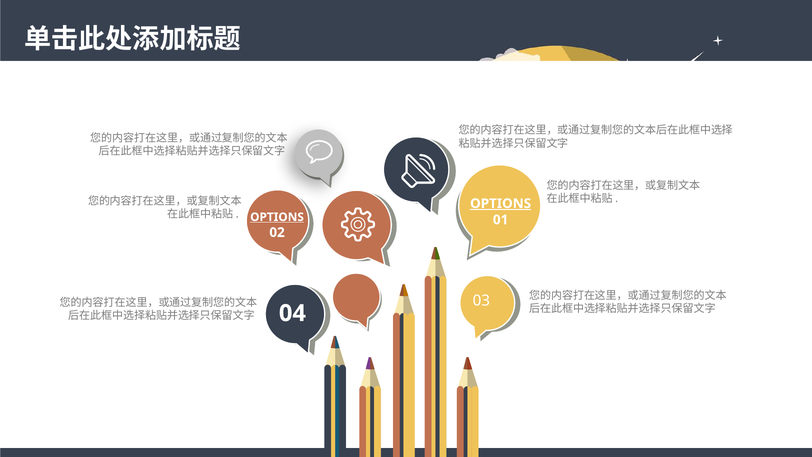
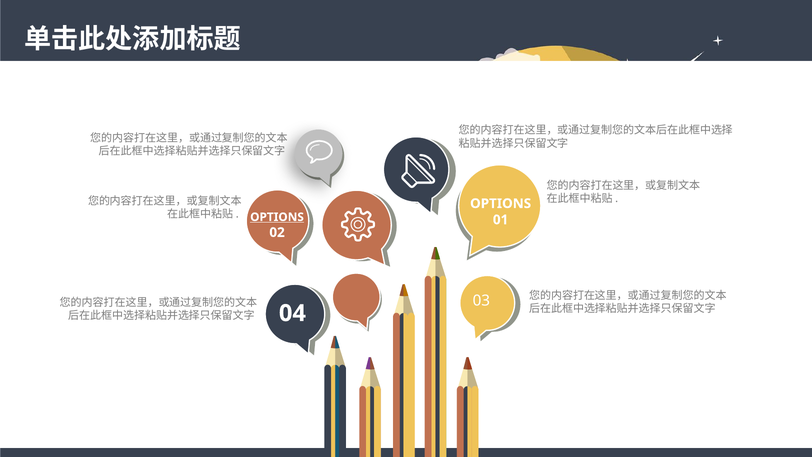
OPTIONS underline: present -> none (501, 203)
